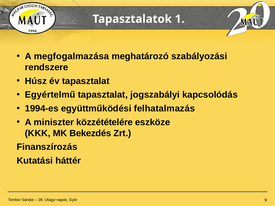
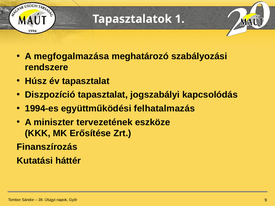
Egyértelmű: Egyértelmű -> Diszpozíció (50, 95)
közzétételére: közzétételére -> tervezetének (105, 122)
Bekezdés: Bekezdés -> Erősítése (90, 133)
